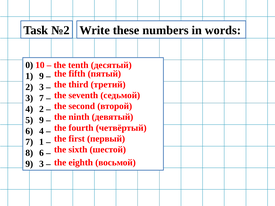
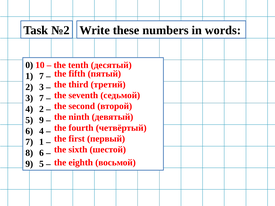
1 9: 9 -> 7 (41, 76)
9 3: 3 -> 5 (41, 164)
